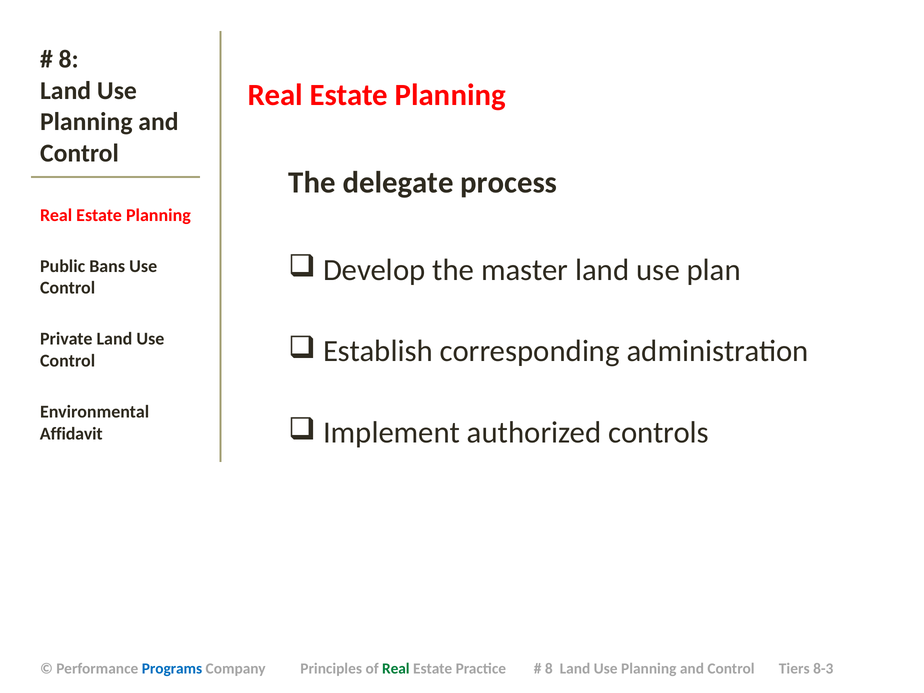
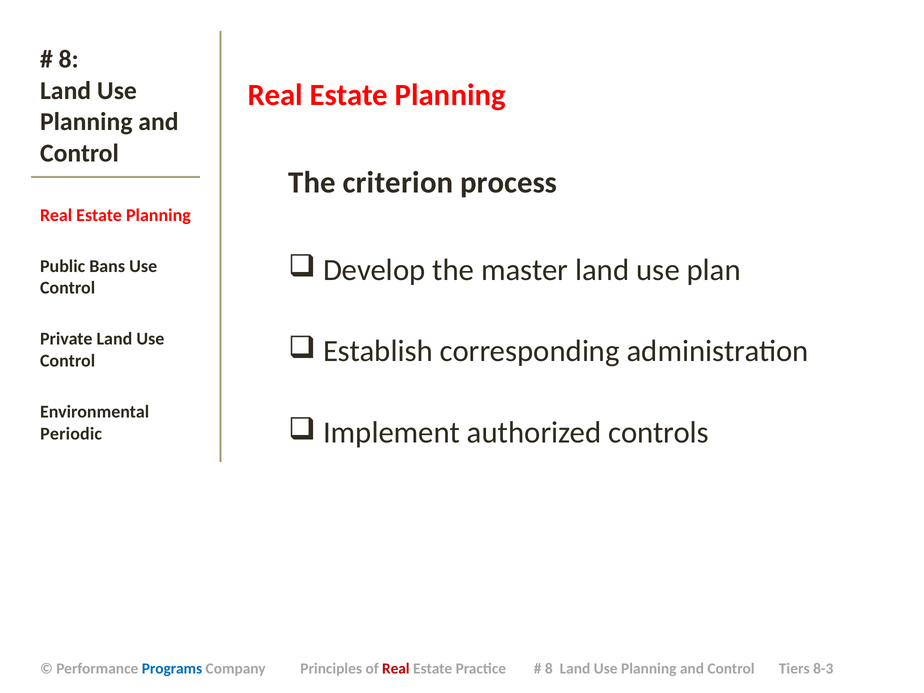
delegate: delegate -> criterion (398, 182)
Affidavit: Affidavit -> Periodic (71, 434)
Real colour: green -> red (396, 669)
